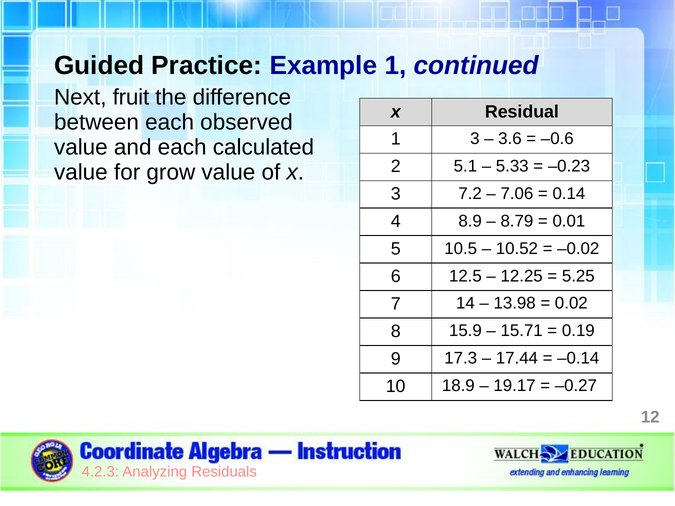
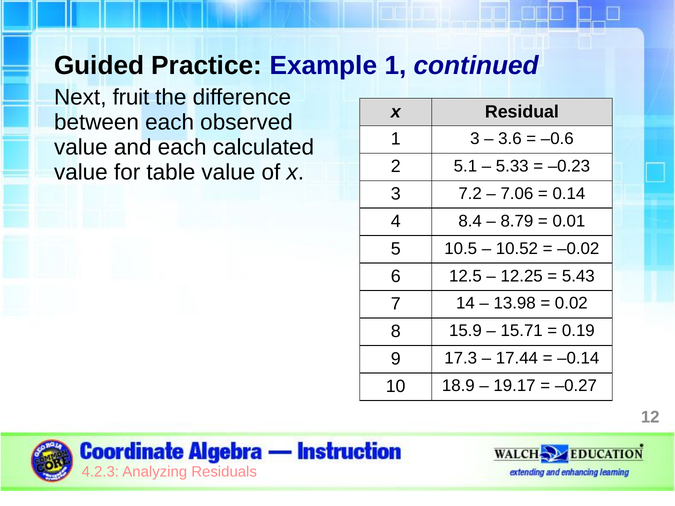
grow: grow -> table (171, 173)
8.9: 8.9 -> 8.4 (470, 221)
5.25: 5.25 -> 5.43 (578, 276)
